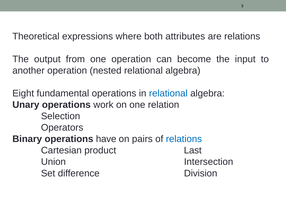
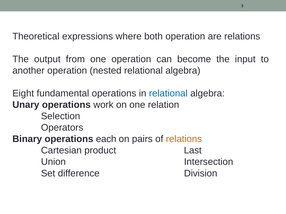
both attributes: attributes -> operation (185, 36)
have: have -> each (106, 139)
relations colour: blue -> orange (184, 139)
